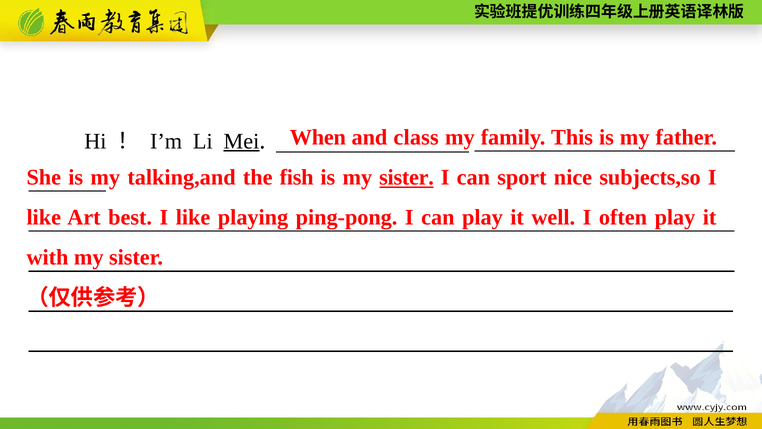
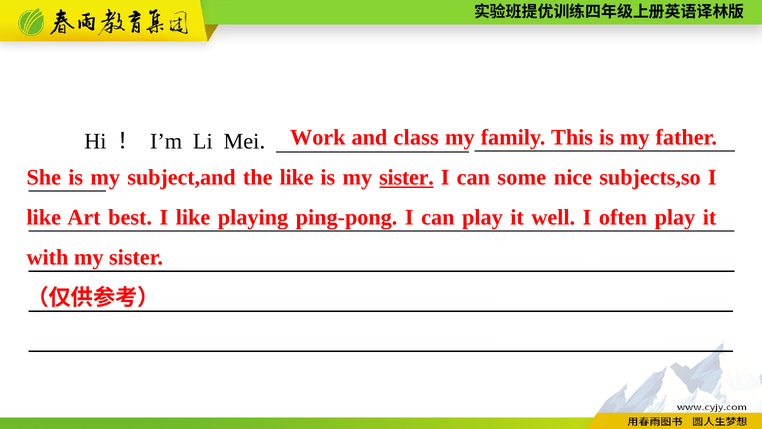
When: When -> Work (318, 137)
Mei underline: present -> none (241, 141)
talking,and: talking,and -> subject,and (182, 177)
the fish: fish -> like (297, 177)
sport: sport -> some (522, 177)
